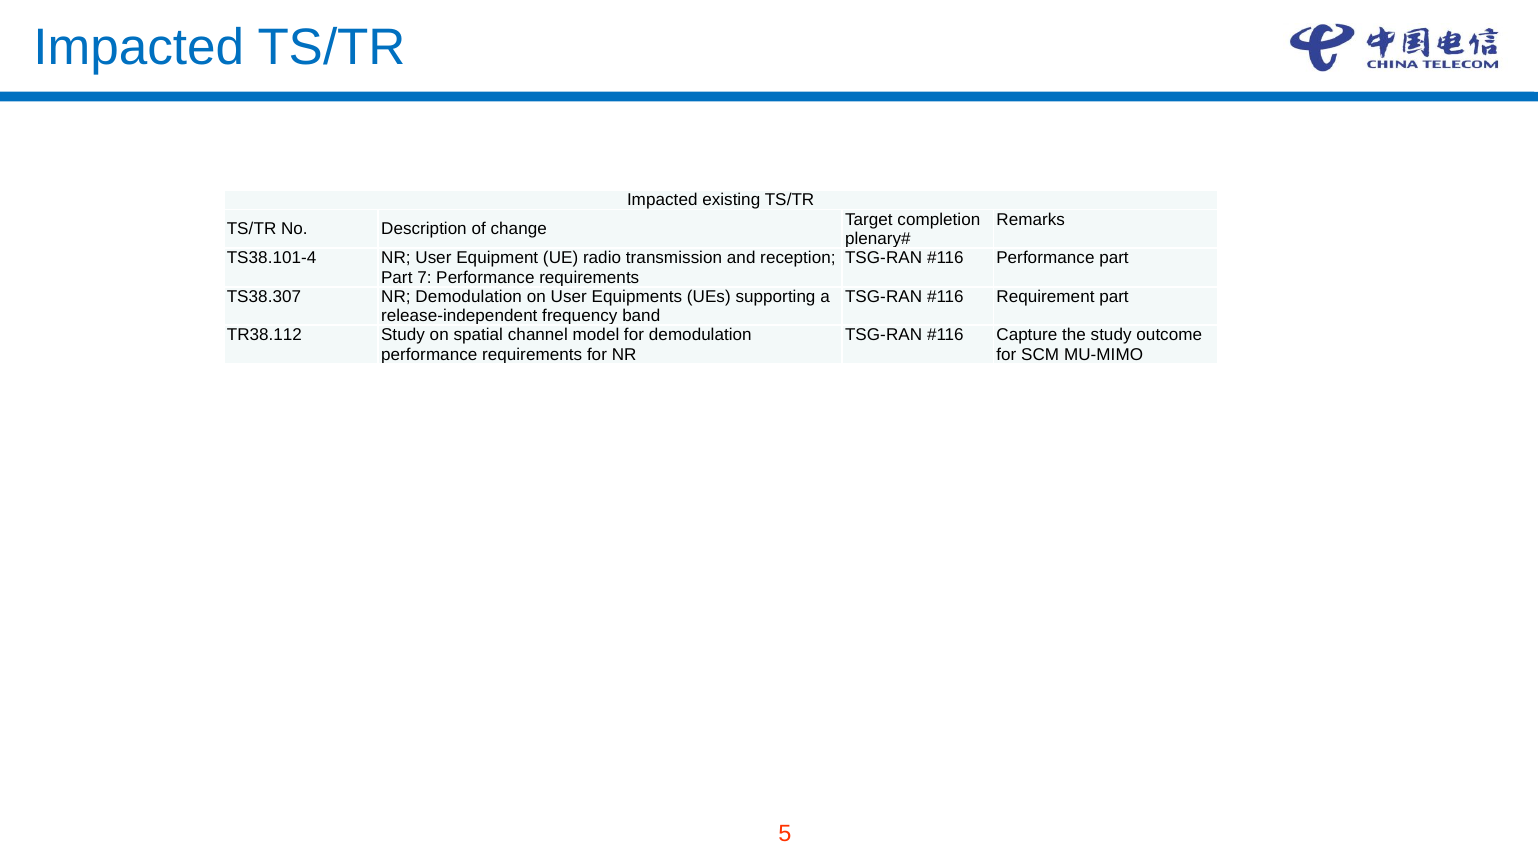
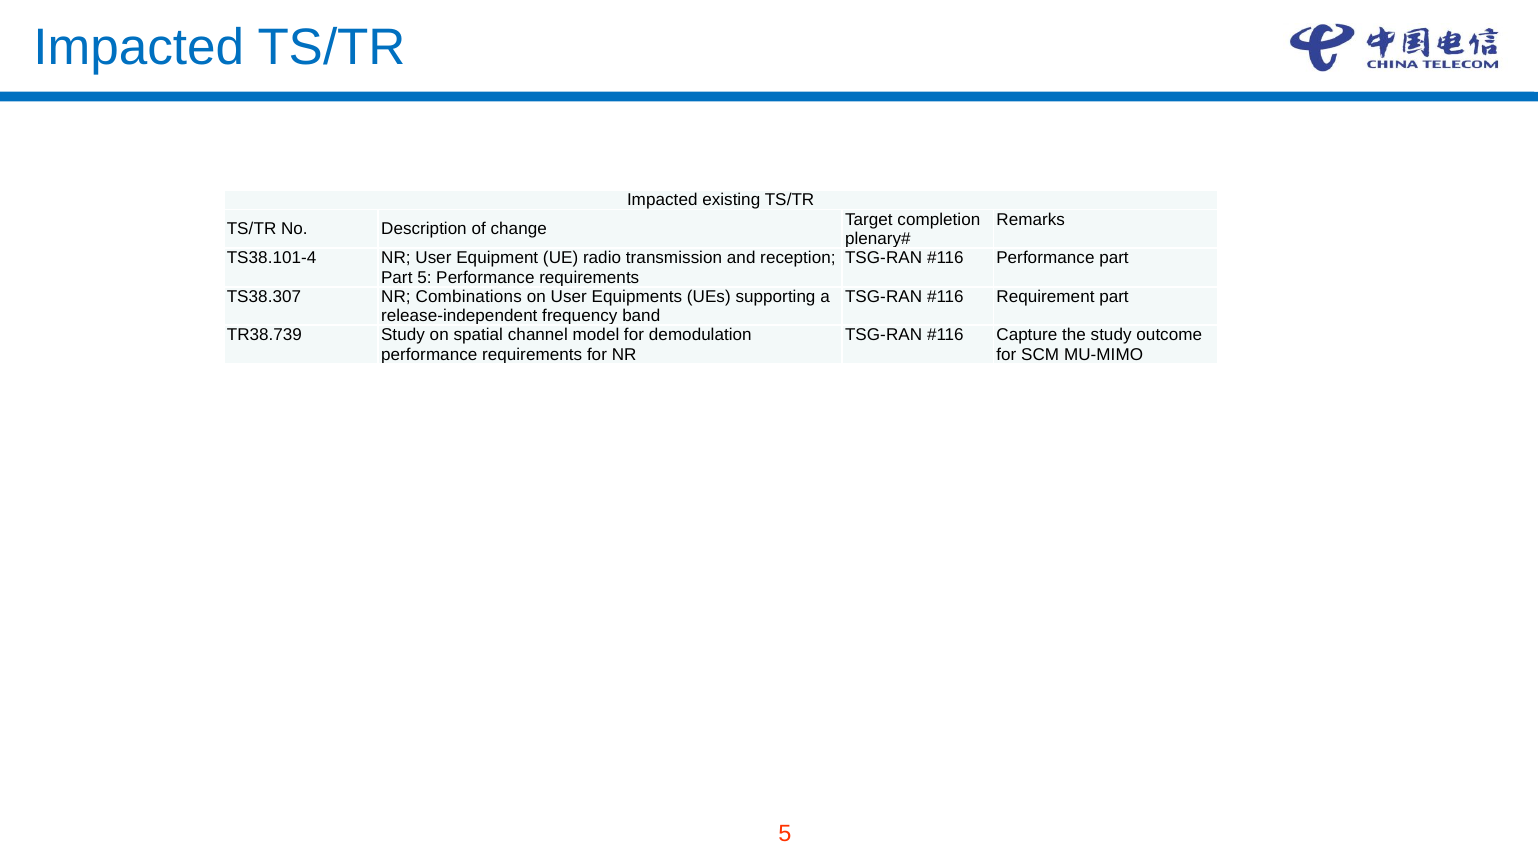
Part 7: 7 -> 5 (424, 277)
NR Demodulation: Demodulation -> Combinations (469, 297)
TR38.112: TR38.112 -> TR38.739 (264, 335)
